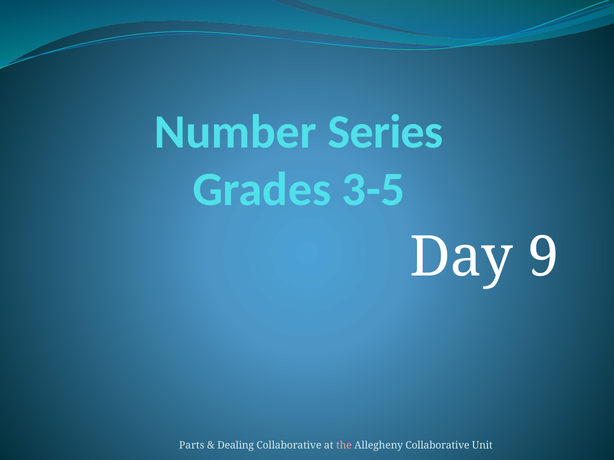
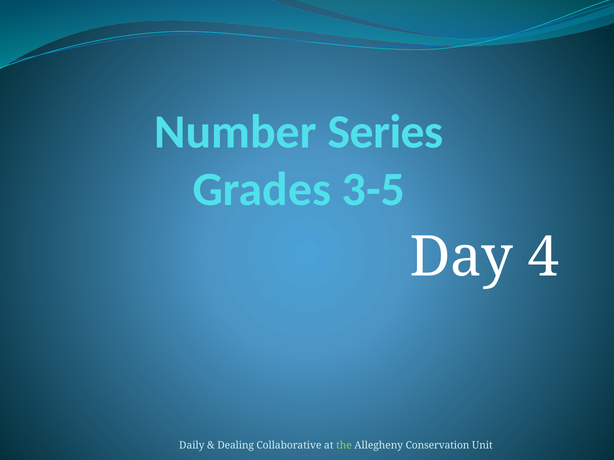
9: 9 -> 4 (543, 258)
Parts: Parts -> Daily (192, 446)
the colour: pink -> light green (344, 446)
Allegheny Collaborative: Collaborative -> Conservation (438, 446)
